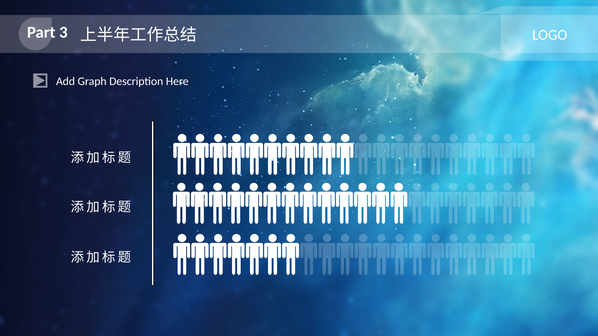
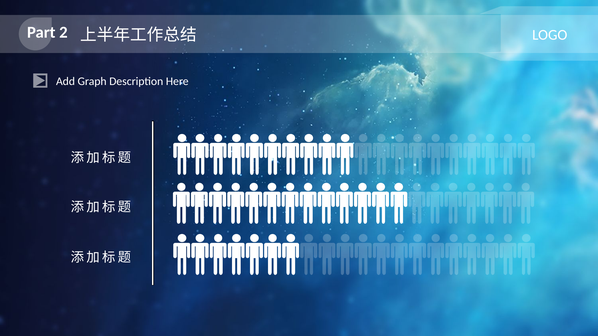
3: 3 -> 2 (63, 32)
